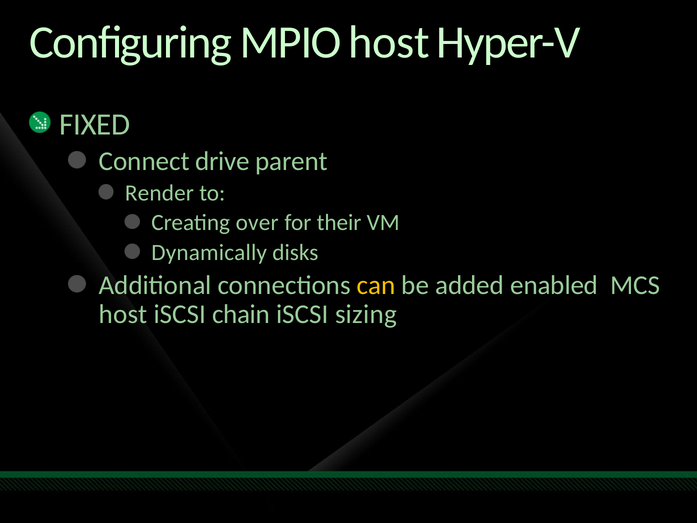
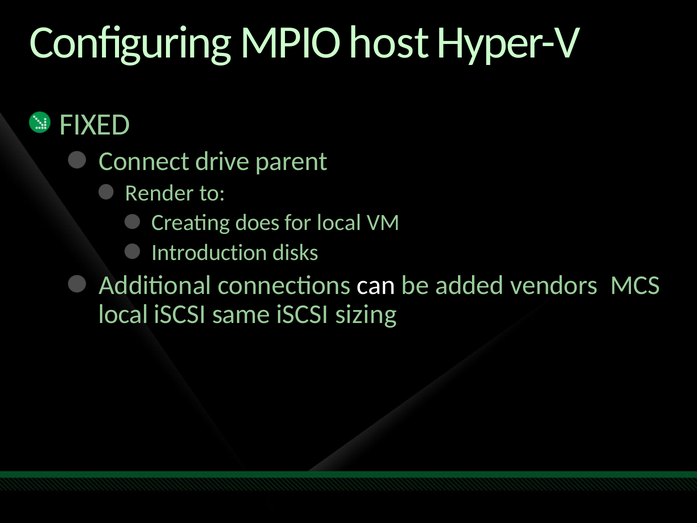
over: over -> does (257, 223)
for their: their -> local (339, 223)
Dynamically: Dynamically -> Introduction (209, 252)
can colour: yellow -> white (376, 285)
enabled: enabled -> vendors (554, 285)
host: host -> local (123, 314)
chain: chain -> same (241, 314)
